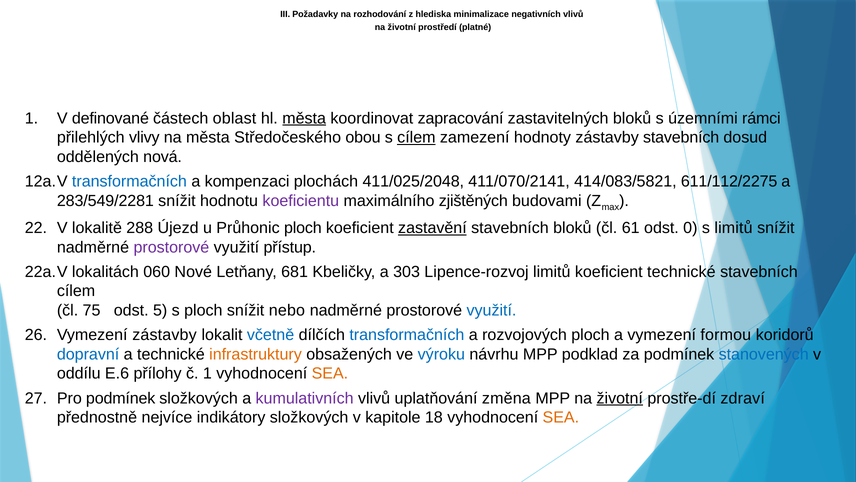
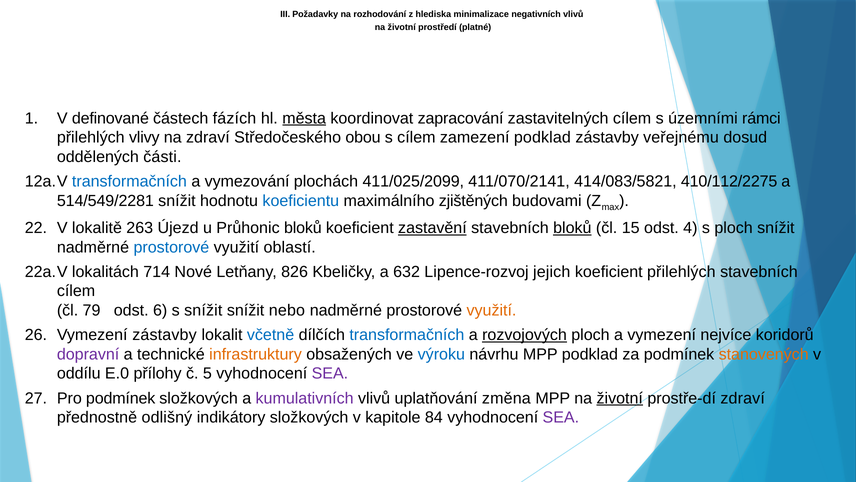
oblast: oblast -> fázích (235, 118)
zastavitelných bloků: bloků -> cílem (632, 118)
na města: města -> zdraví (208, 137)
cílem underline: present -> none (416, 137)
zamezení hodnoty: hodnoty -> podklad (542, 137)
zástavby stavebních: stavebních -> veřejnému (681, 137)
nová: nová -> části (162, 157)
kompenzaci: kompenzaci -> vymezování (247, 181)
411/025/2048: 411/025/2048 -> 411/025/2099 (413, 181)
611/112/2275: 611/112/2275 -> 410/112/2275 (729, 181)
283/549/2281: 283/549/2281 -> 514/549/2281 (105, 200)
koeficientu colour: purple -> blue (301, 200)
288: 288 -> 263 (140, 228)
Průhonic ploch: ploch -> bloků (303, 228)
bloků underline: none -> present (572, 228)
61: 61 -> 15 (631, 228)
0: 0 -> 4 (690, 228)
s limitů: limitů -> ploch (734, 228)
prostorové colour: purple -> blue (171, 247)
přístup: přístup -> oblastí (290, 247)
060: 060 -> 714 (157, 272)
681: 681 -> 826 (295, 272)
303: 303 -> 632 (407, 272)
Lipence-rozvoj limitů: limitů -> jejich (552, 272)
koeficient technické: technické -> přilehlých (681, 272)
75: 75 -> 79 (92, 310)
5: 5 -> 6 (160, 310)
s ploch: ploch -> snížit (203, 310)
využití colour: blue -> orange (492, 310)
rozvojových underline: none -> present (524, 335)
formou: formou -> nejvíce (726, 335)
dopravní colour: blue -> purple (88, 354)
stanovených colour: blue -> orange (764, 354)
E.6: E.6 -> E.0 (117, 373)
č 1: 1 -> 5 (207, 373)
SEA colour: orange -> purple (330, 373)
nejvíce: nejvíce -> odlišný (167, 417)
18: 18 -> 84 (434, 417)
SEA colour: orange -> purple (561, 417)
